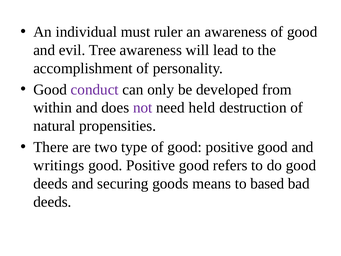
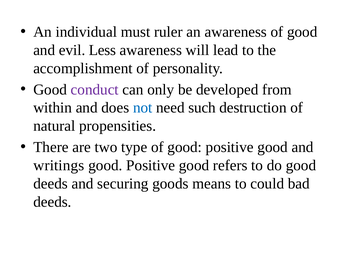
Tree: Tree -> Less (102, 50)
not colour: purple -> blue (143, 108)
held: held -> such (202, 108)
based: based -> could (267, 183)
